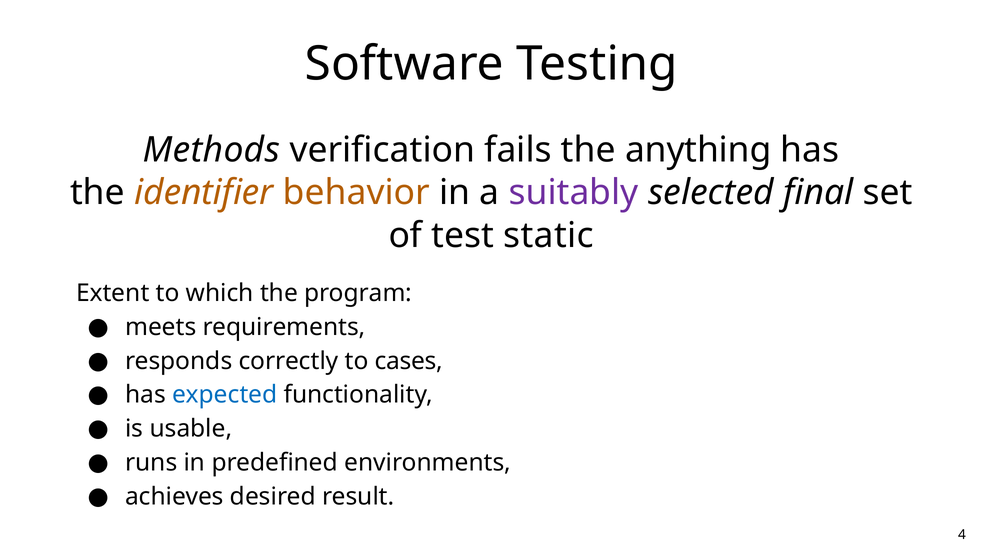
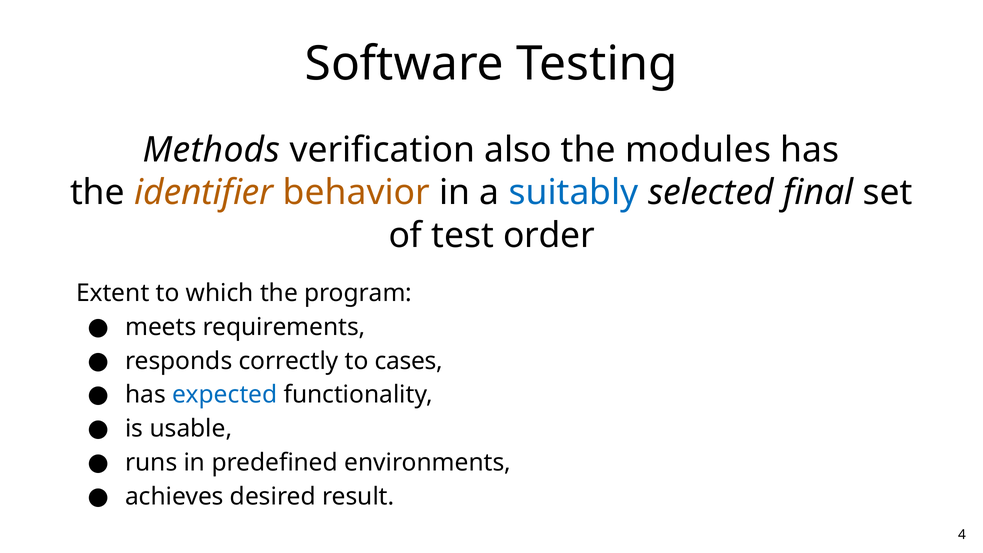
fails: fails -> also (518, 150)
anything: anything -> modules (698, 150)
suitably colour: purple -> blue (574, 193)
static: static -> order (549, 235)
